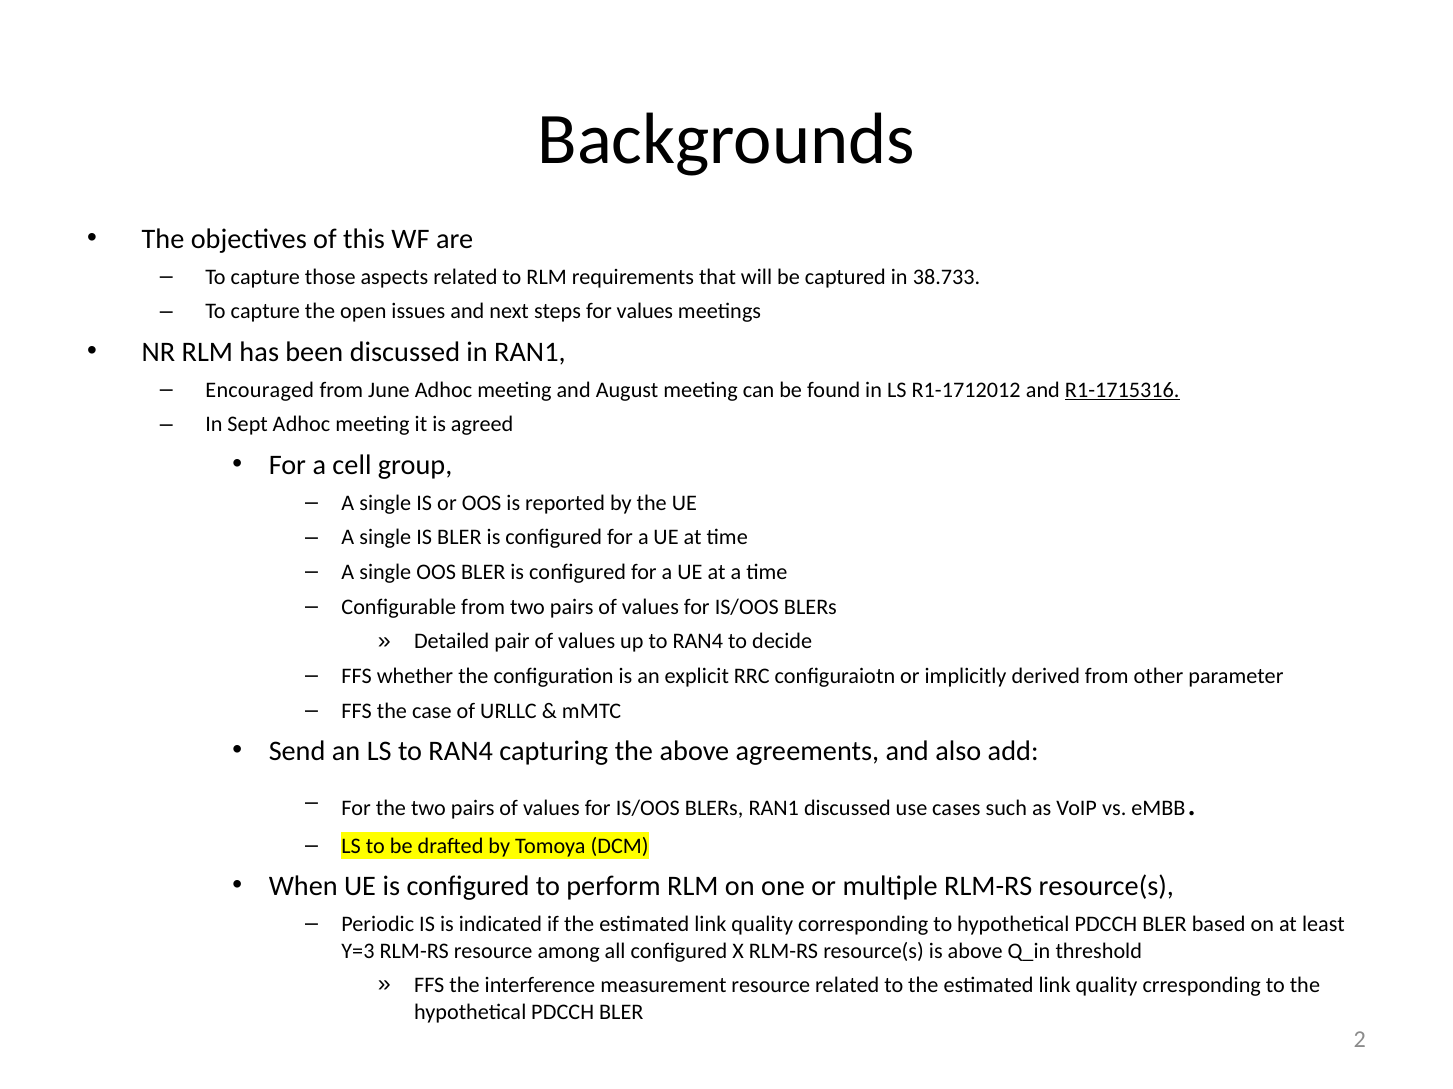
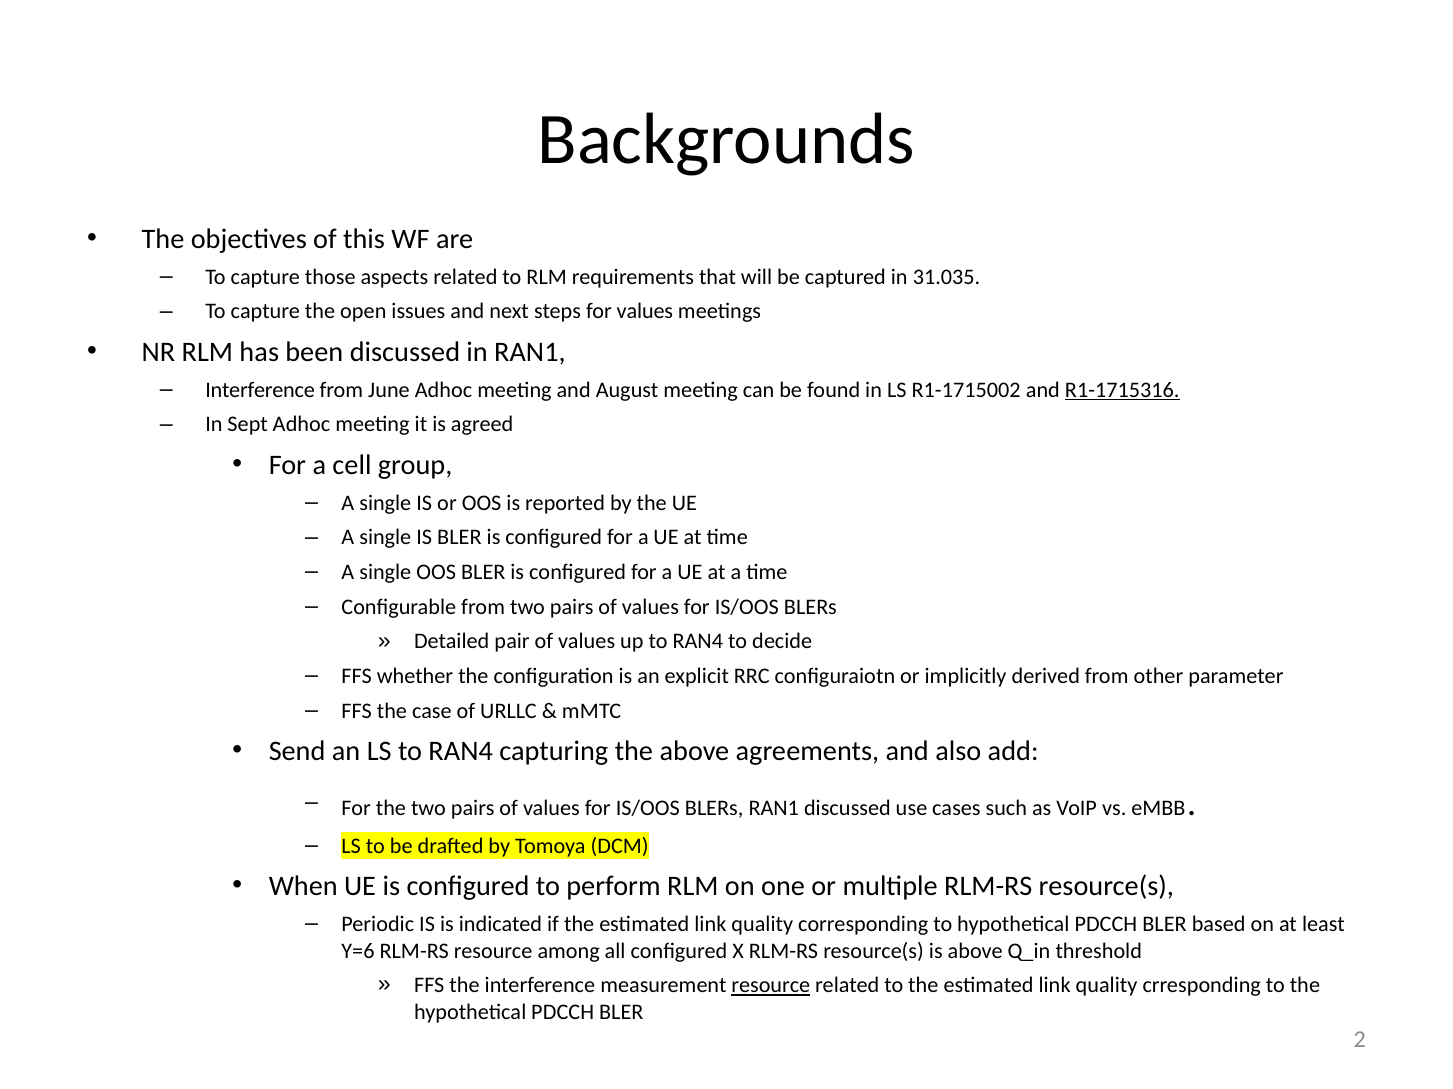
38.733: 38.733 -> 31.035 (947, 277)
Encouraged: Encouraged -> Interference (260, 390)
R1-1712012: R1-1712012 -> R1-1715002 (966, 390)
Y=3: Y=3 -> Y=6 (358, 951)
resource underline: none -> present (771, 986)
